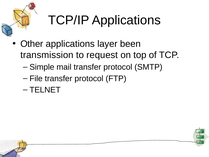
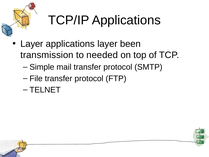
Other: Other -> Layer (32, 44)
request: request -> needed (102, 55)
